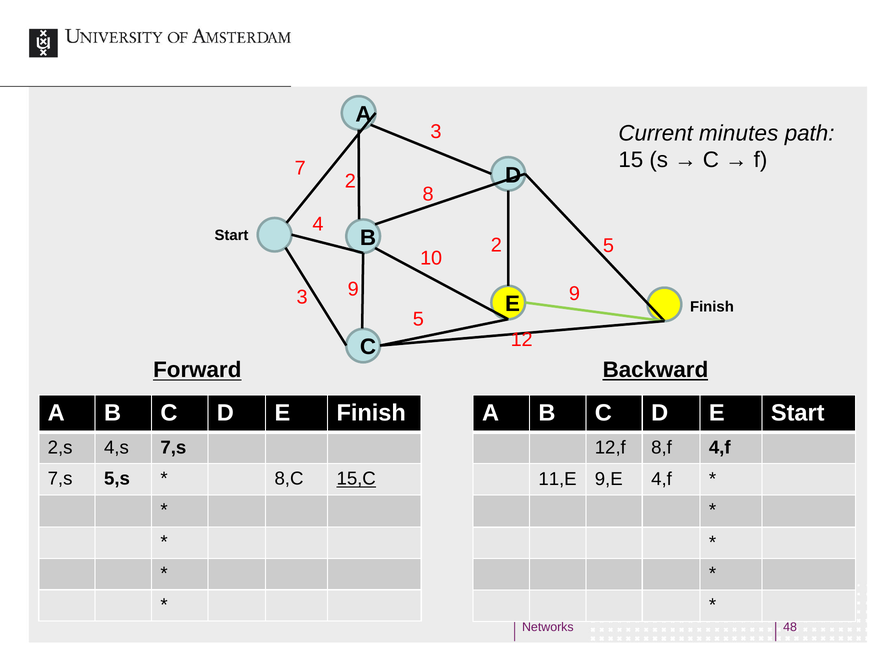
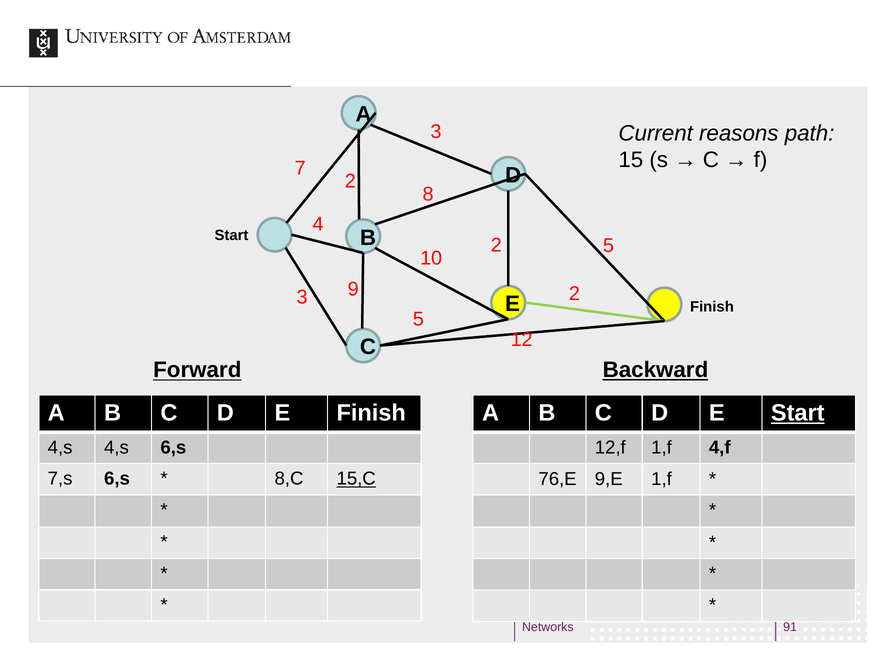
minutes: minutes -> reasons (739, 133)
9 9: 9 -> 2 (575, 294)
Start underline: none -> present (798, 413)
2,s: 2,s -> 4,s (60, 448)
4,s 7,s: 7,s -> 6,s (173, 448)
12,f 8,f: 8,f -> 1,f (662, 448)
7,s 5,s: 5,s -> 6,s (117, 479)
11,E: 11,E -> 76,E (558, 479)
9,E 4,f: 4,f -> 1,f (662, 479)
48: 48 -> 91 (790, 627)
